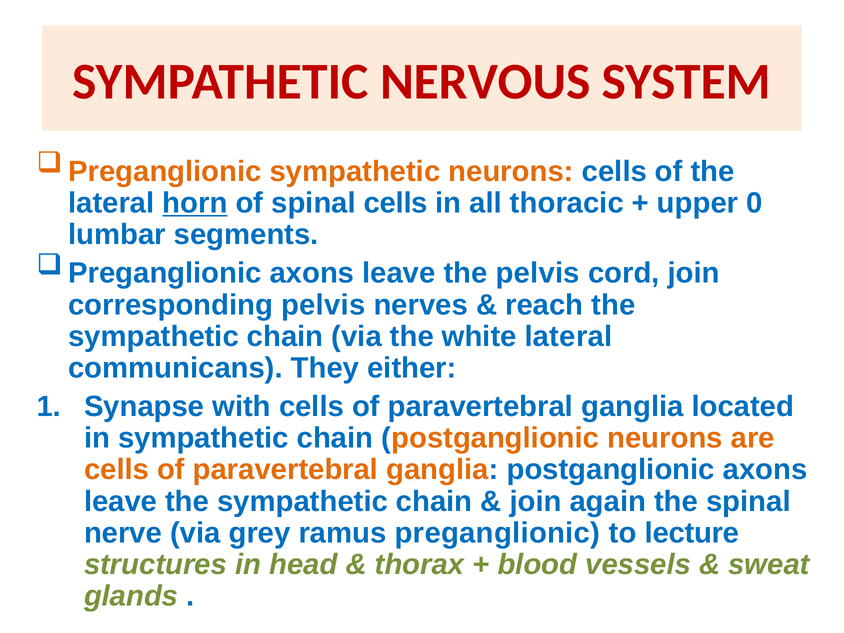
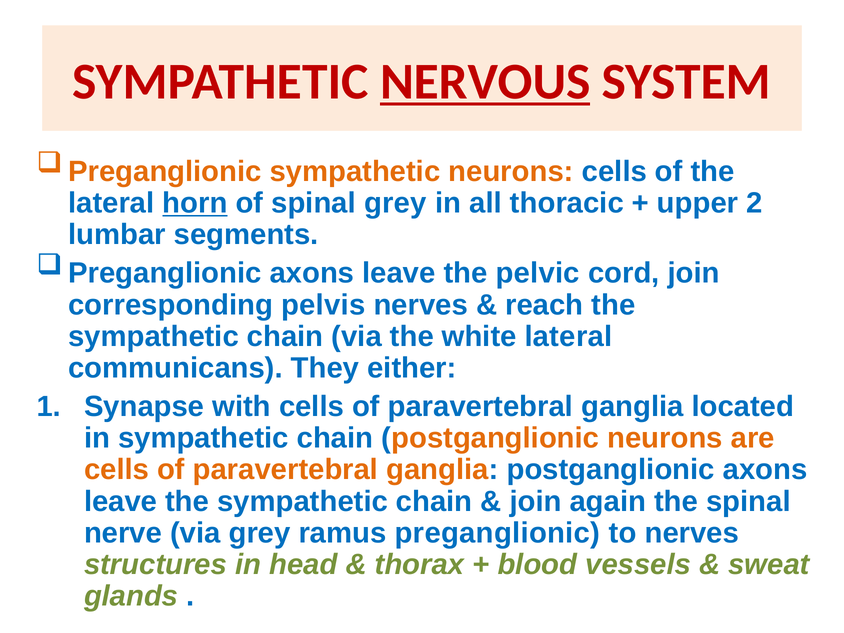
NERVOUS underline: none -> present (485, 82)
spinal cells: cells -> grey (395, 203)
0: 0 -> 2 (755, 203)
the pelvis: pelvis -> pelvic (538, 273)
to lecture: lecture -> nerves (692, 533)
